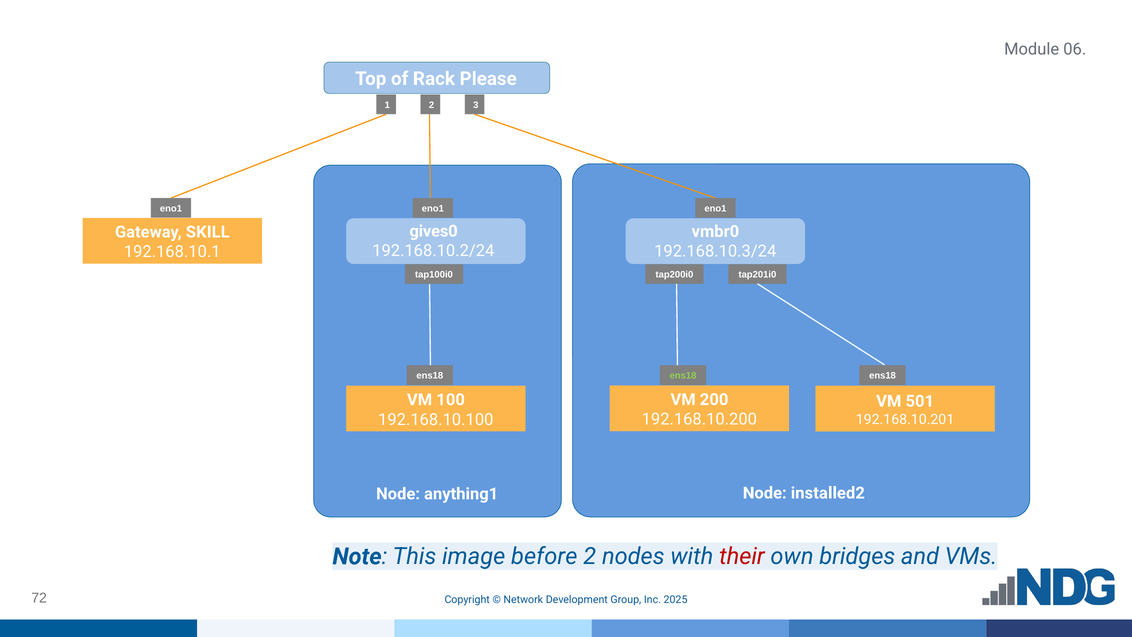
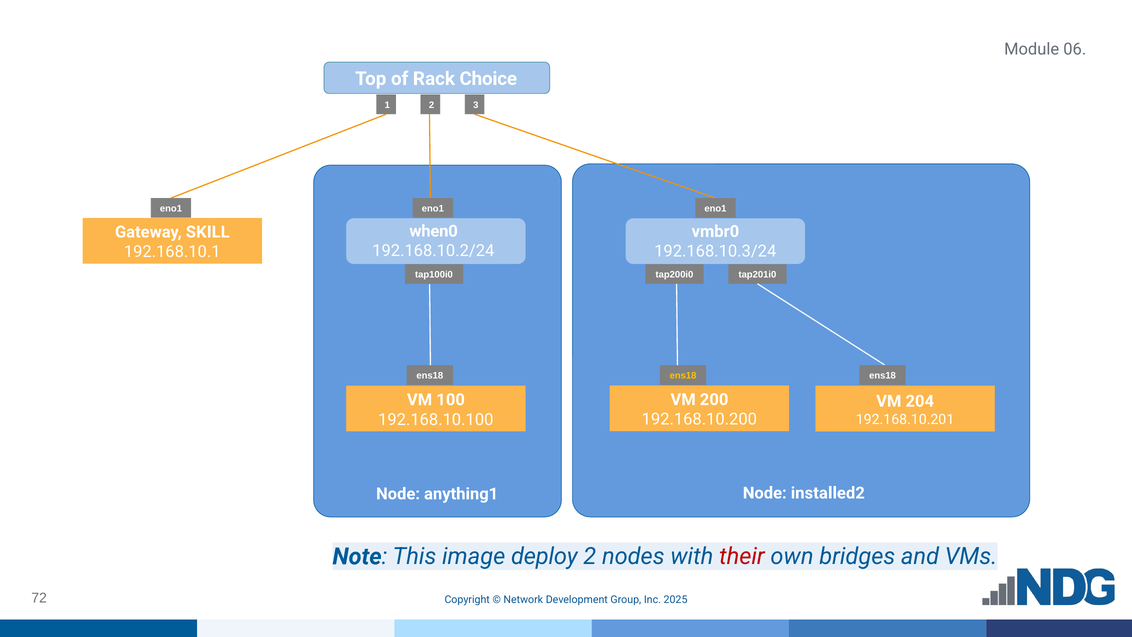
Please: Please -> Choice (488, 79)
gives0: gives0 -> when0 (434, 231)
ens18 colour: light green -> yellow (683, 376)
501: 501 -> 204 (920, 401)
before: before -> deploy (544, 556)
